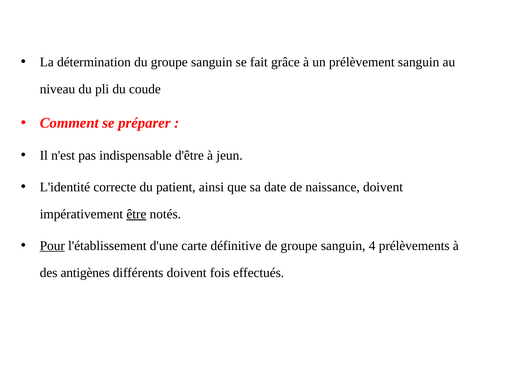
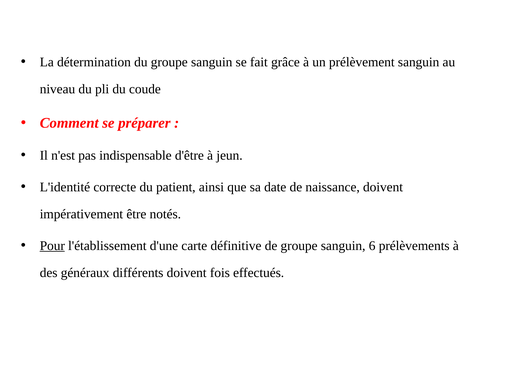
être underline: present -> none (136, 215)
4: 4 -> 6 (372, 246)
antigènes: antigènes -> généraux (85, 273)
